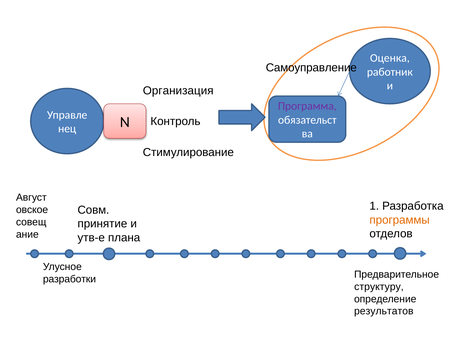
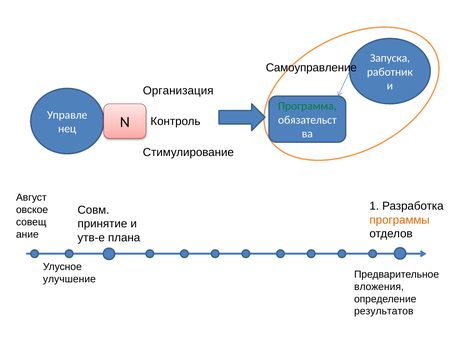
Оценка: Оценка -> Запуска (390, 58)
Программа colour: purple -> green (307, 106)
разработки: разработки -> улучшение (69, 279)
структуру: структуру -> вложения (379, 286)
